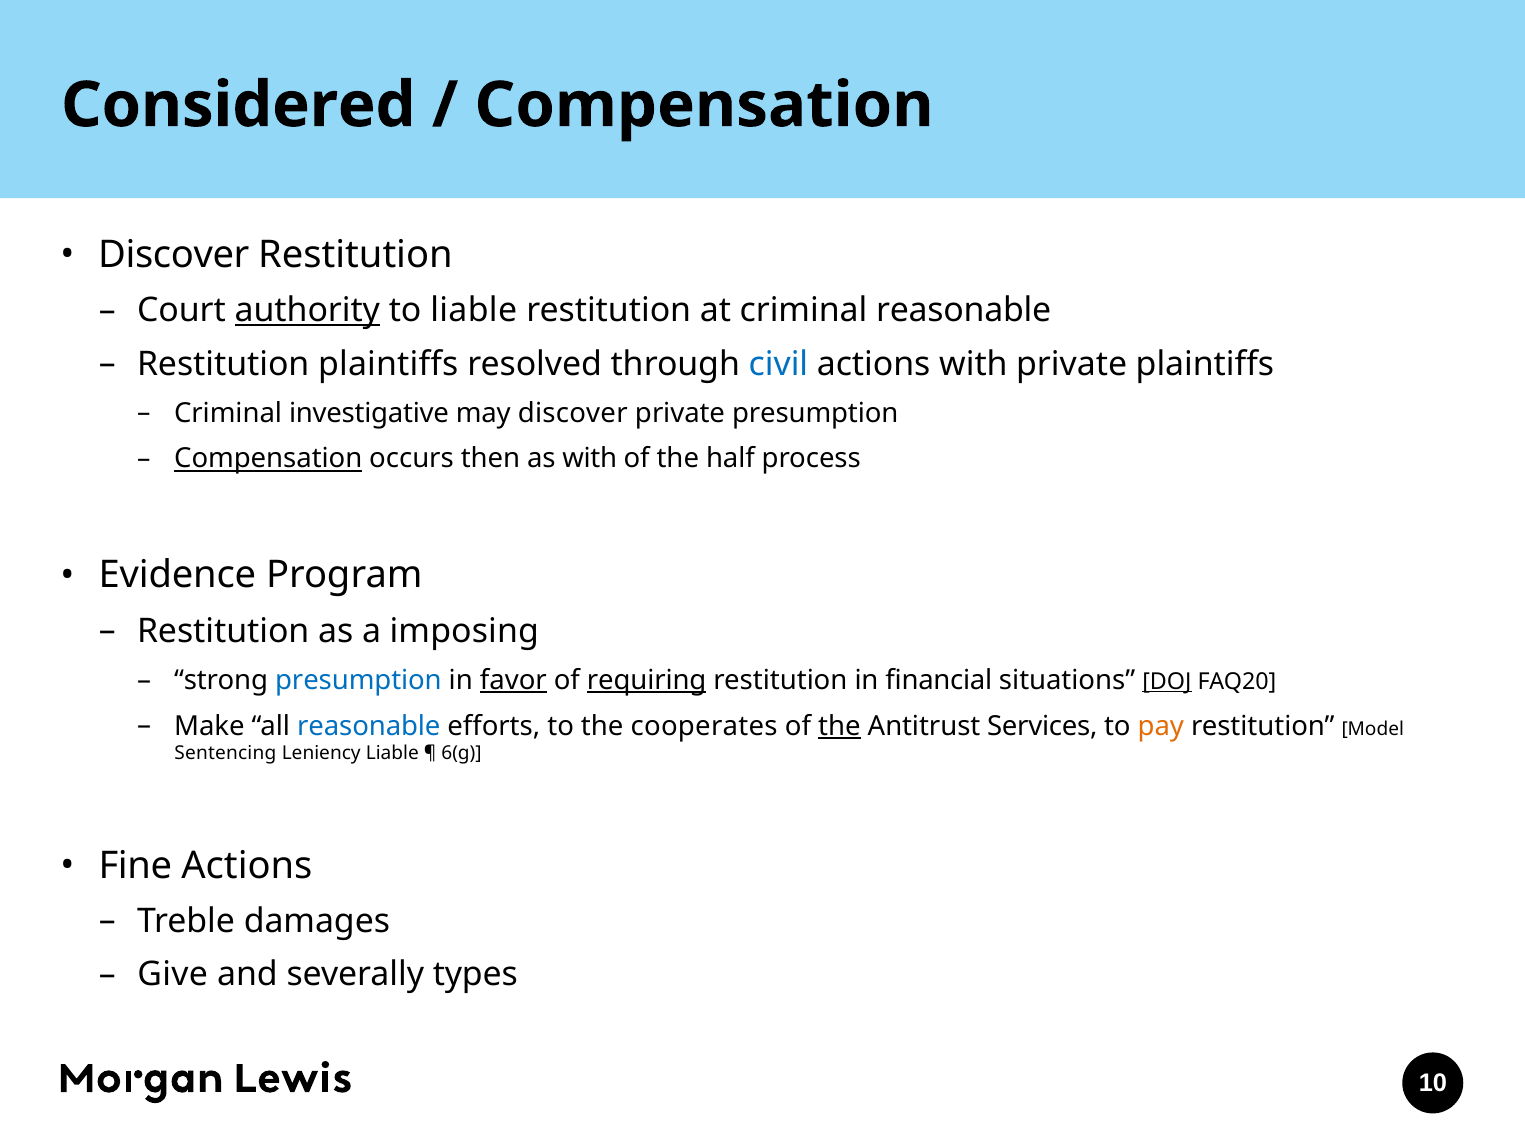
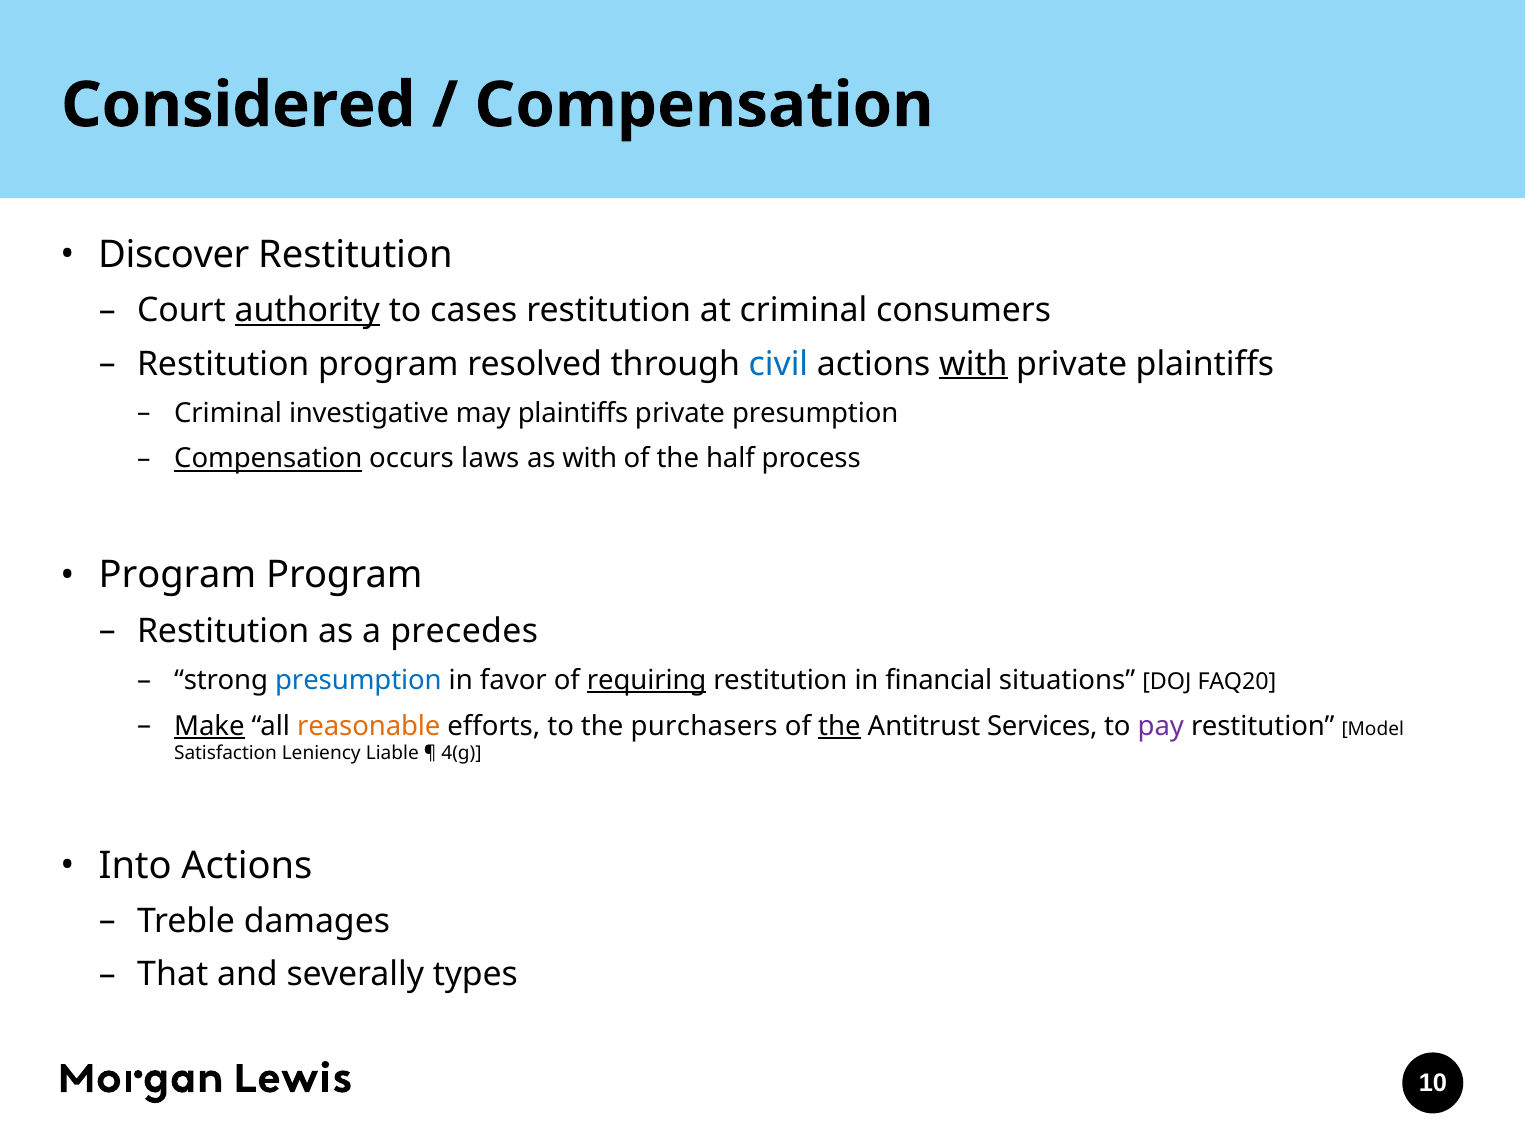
to liable: liable -> cases (474, 310)
criminal reasonable: reasonable -> consumers (964, 310)
Restitution plaintiffs: plaintiffs -> program (388, 364)
with underline: none -> present (973, 364)
may discover: discover -> plaintiffs (573, 413)
then: then -> laws (490, 459)
Evidence: Evidence -> Program (177, 575)
imposing: imposing -> precedes (464, 631)
favor underline: present -> none (513, 680)
DOJ underline: present -> none (1167, 681)
Make underline: none -> present (209, 726)
reasonable colour: blue -> orange (369, 726)
cooperates: cooperates -> purchasers (704, 726)
pay colour: orange -> purple (1161, 726)
Sentencing: Sentencing -> Satisfaction (226, 753)
6(g: 6(g -> 4(g (462, 753)
Fine: Fine -> Into (135, 865)
Give: Give -> That (173, 974)
